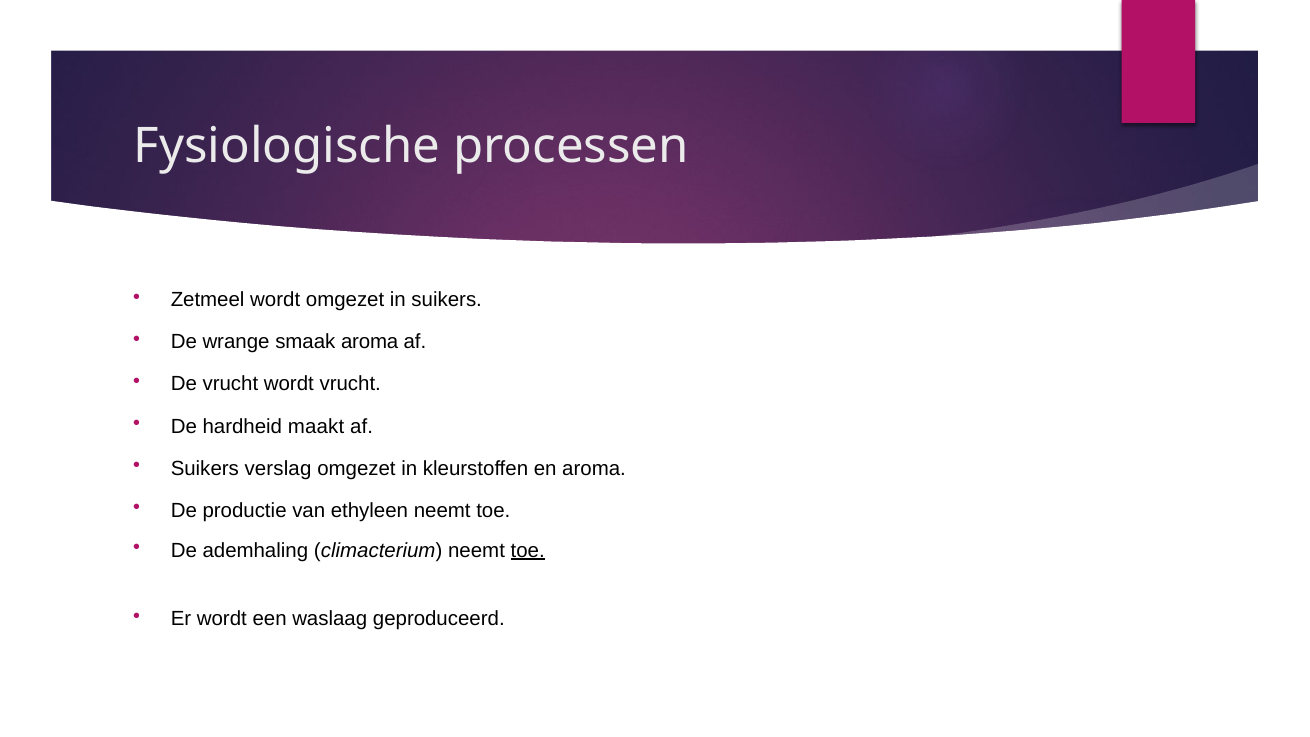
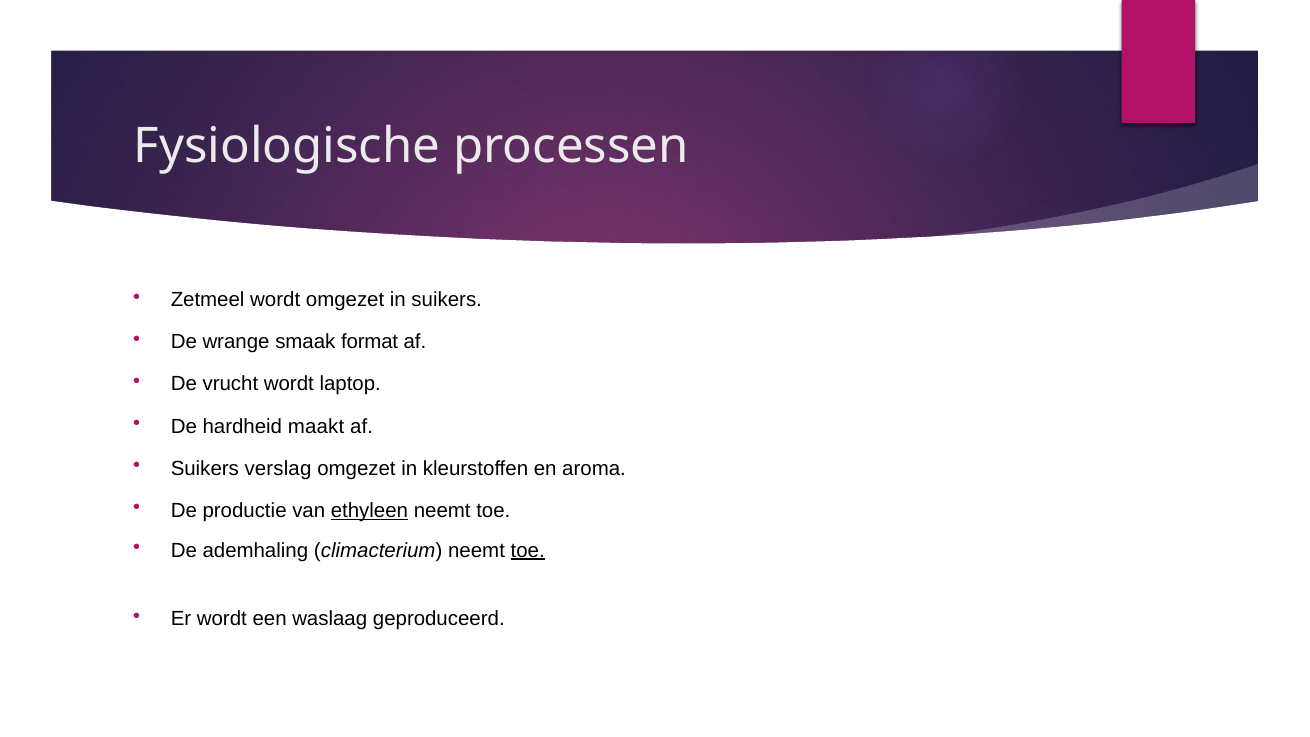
smaak aroma: aroma -> format (370, 342)
wordt vrucht: vrucht -> laptop (350, 384)
ethyleen underline: none -> present (369, 510)
